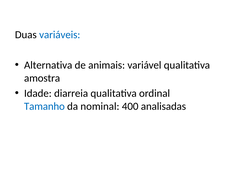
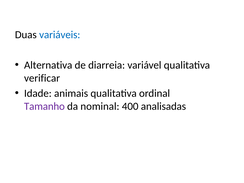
animais: animais -> diarreia (107, 65)
amostra: amostra -> verificar (42, 78)
diarreia: diarreia -> animais (71, 93)
Tamanho colour: blue -> purple (44, 106)
